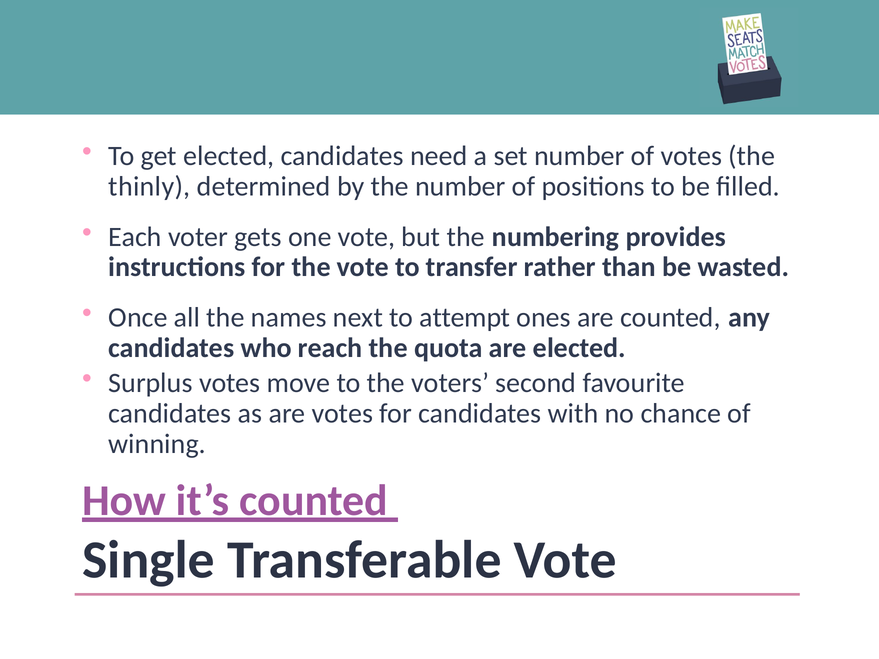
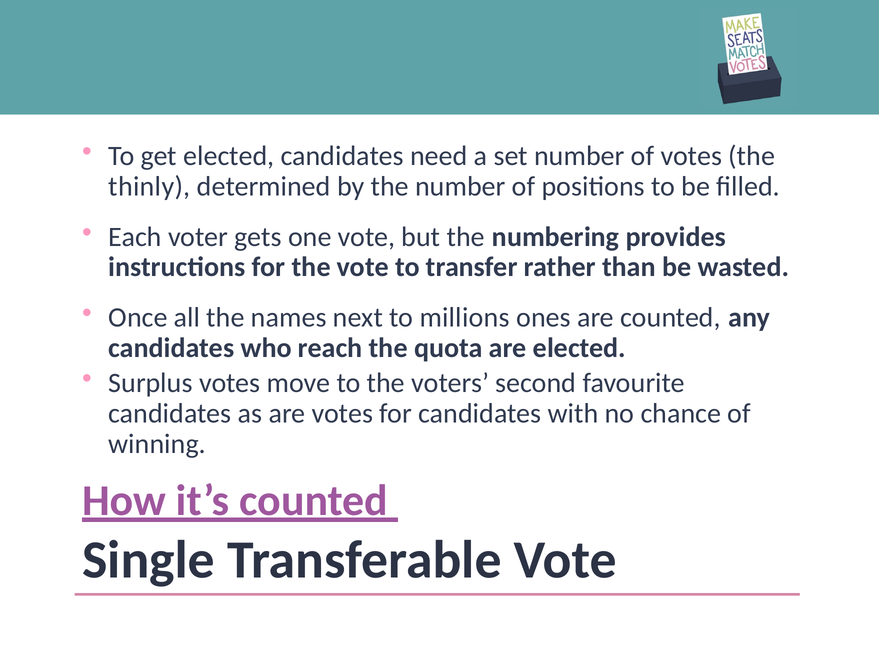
attempt: attempt -> millions (465, 318)
